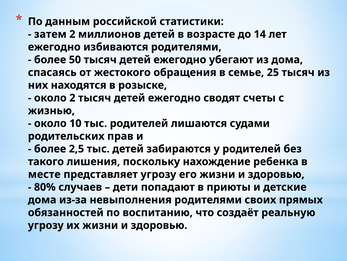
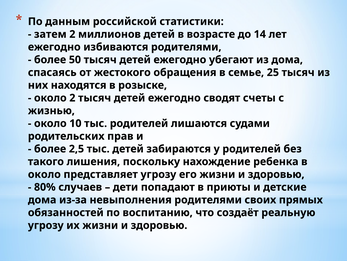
месте: месте -> около (44, 174)
